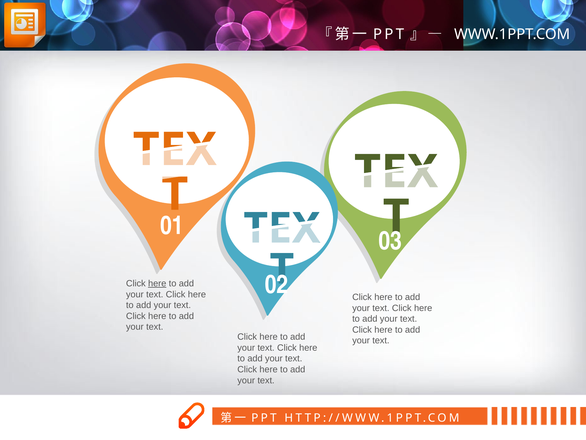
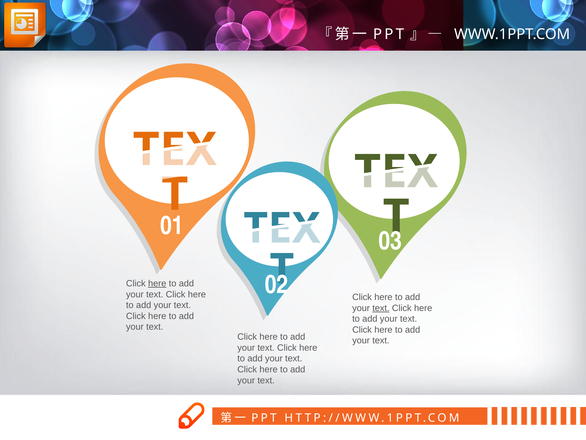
text underline: none -> present (381, 308)
